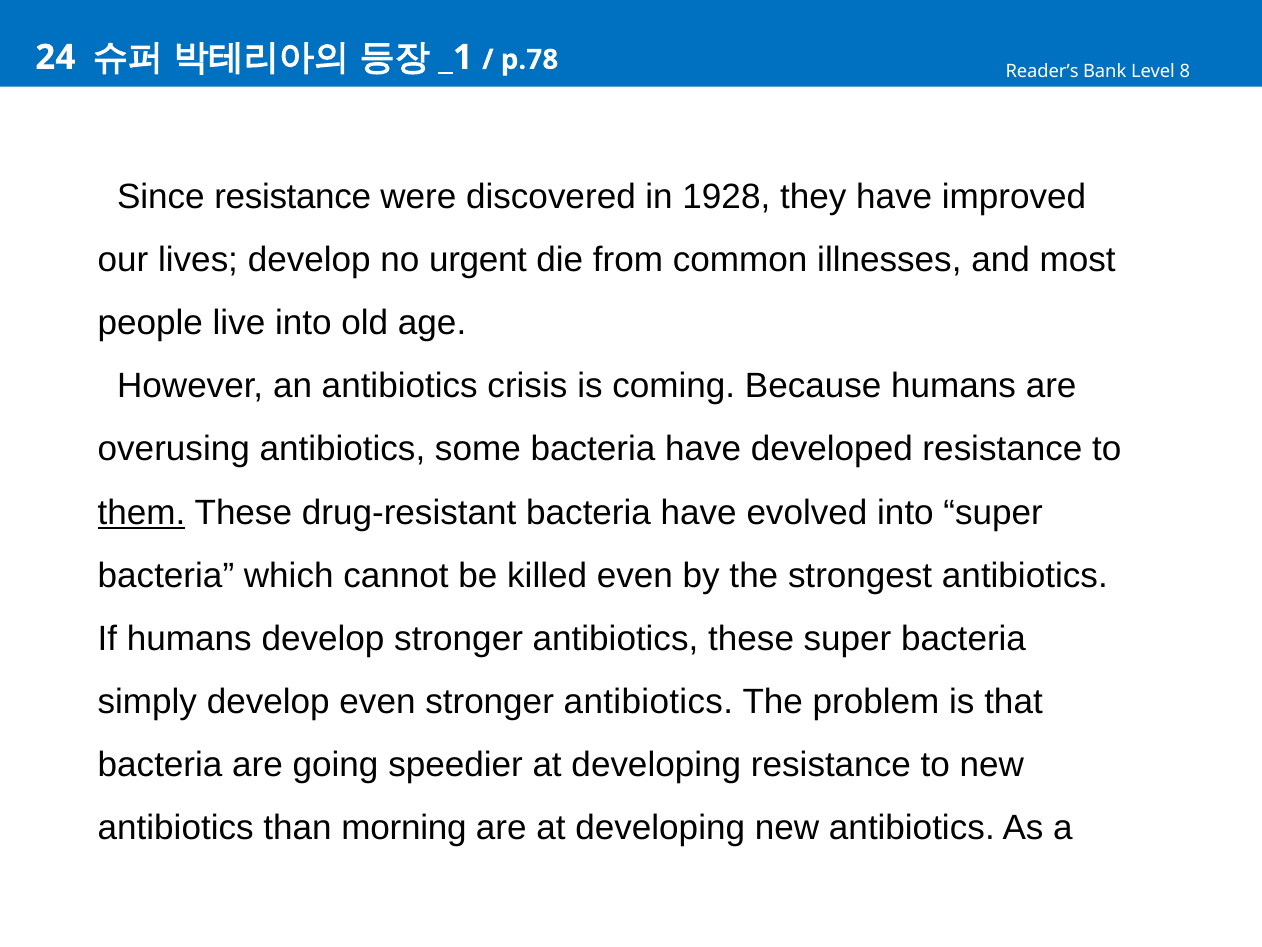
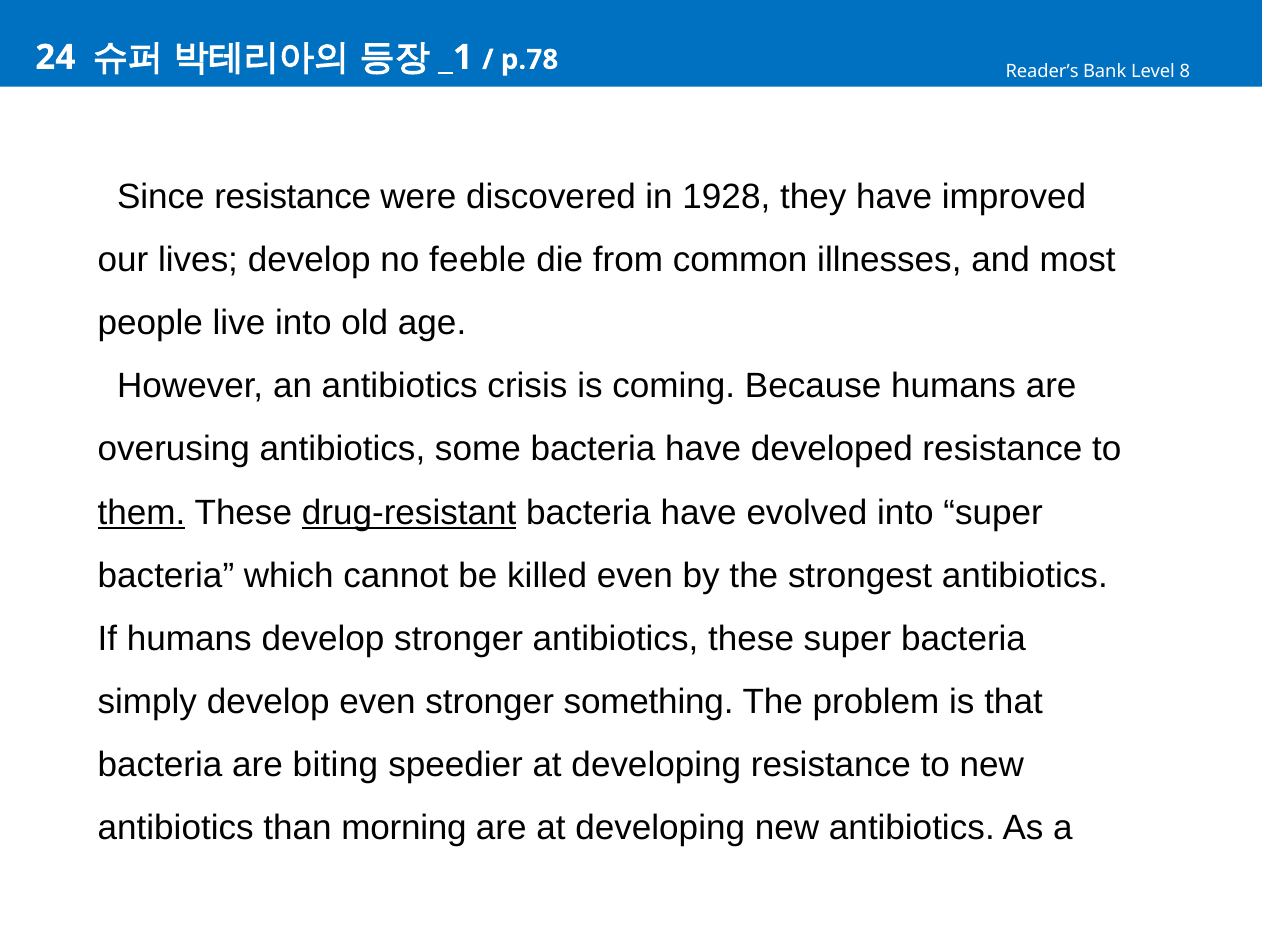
urgent: urgent -> feeble (478, 260)
drug-resistant underline: none -> present (409, 512)
even stronger antibiotics: antibiotics -> something (649, 702)
going: going -> biting (335, 765)
